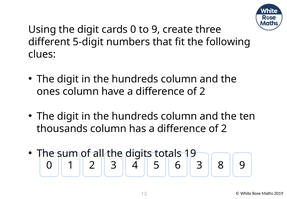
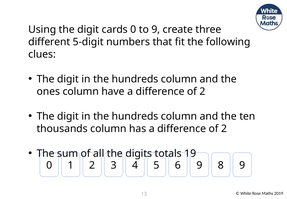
6 3: 3 -> 9 (199, 165)
